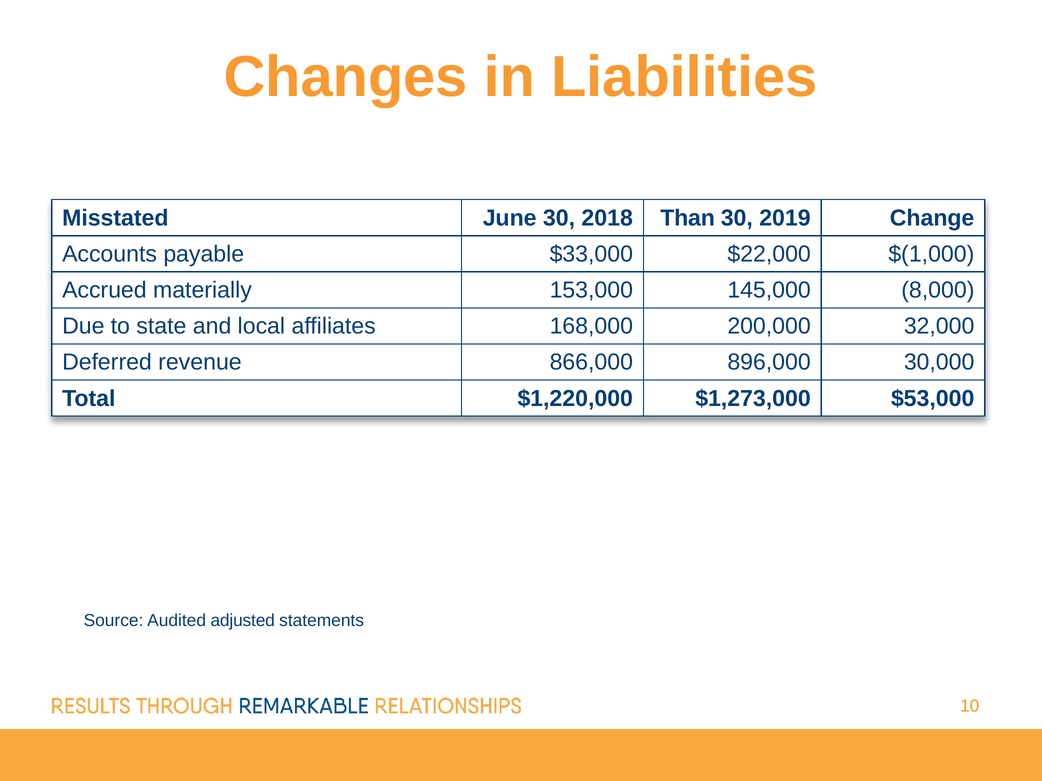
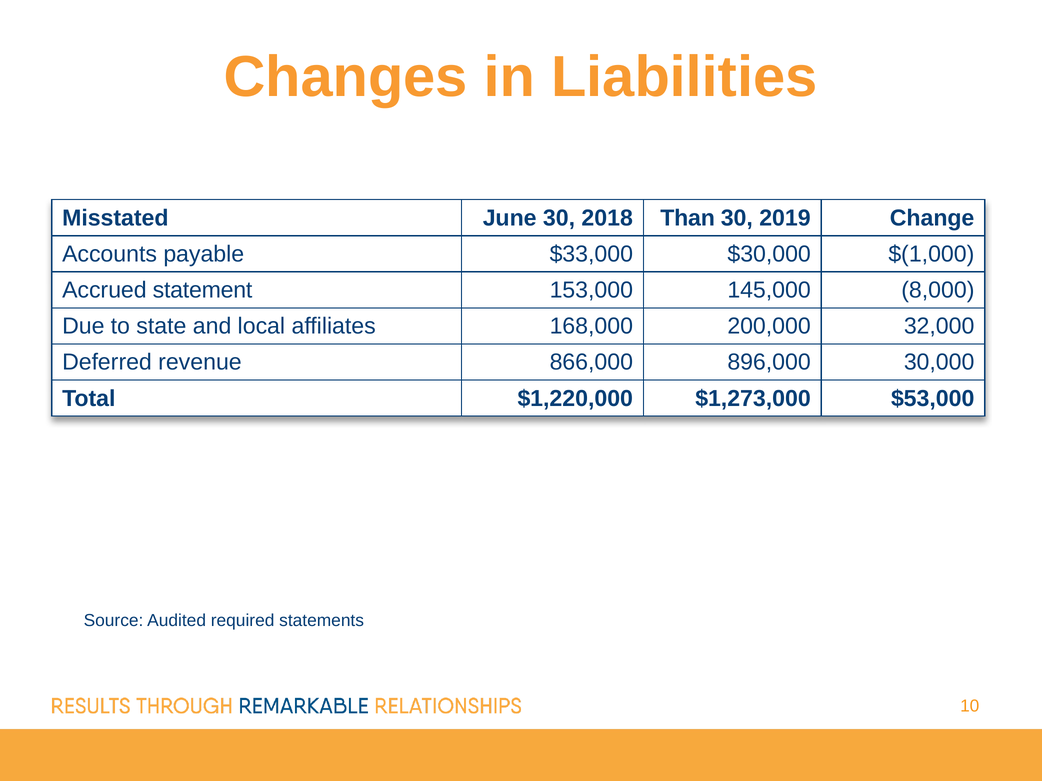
$22,000: $22,000 -> $30,000 (769, 254)
materially: materially -> statement (203, 290)
adjusted: adjusted -> required (243, 621)
